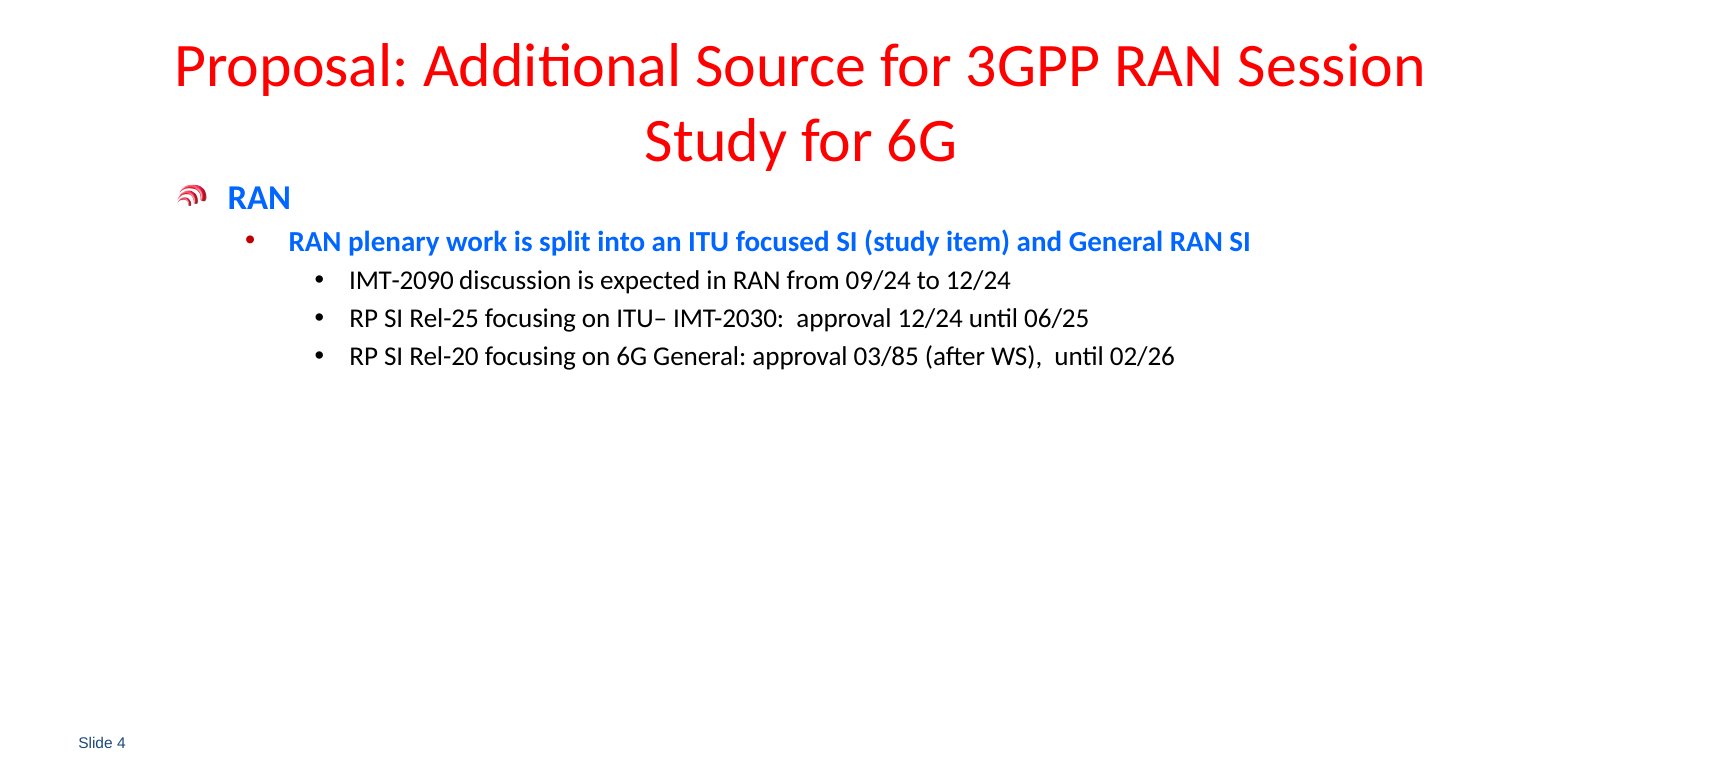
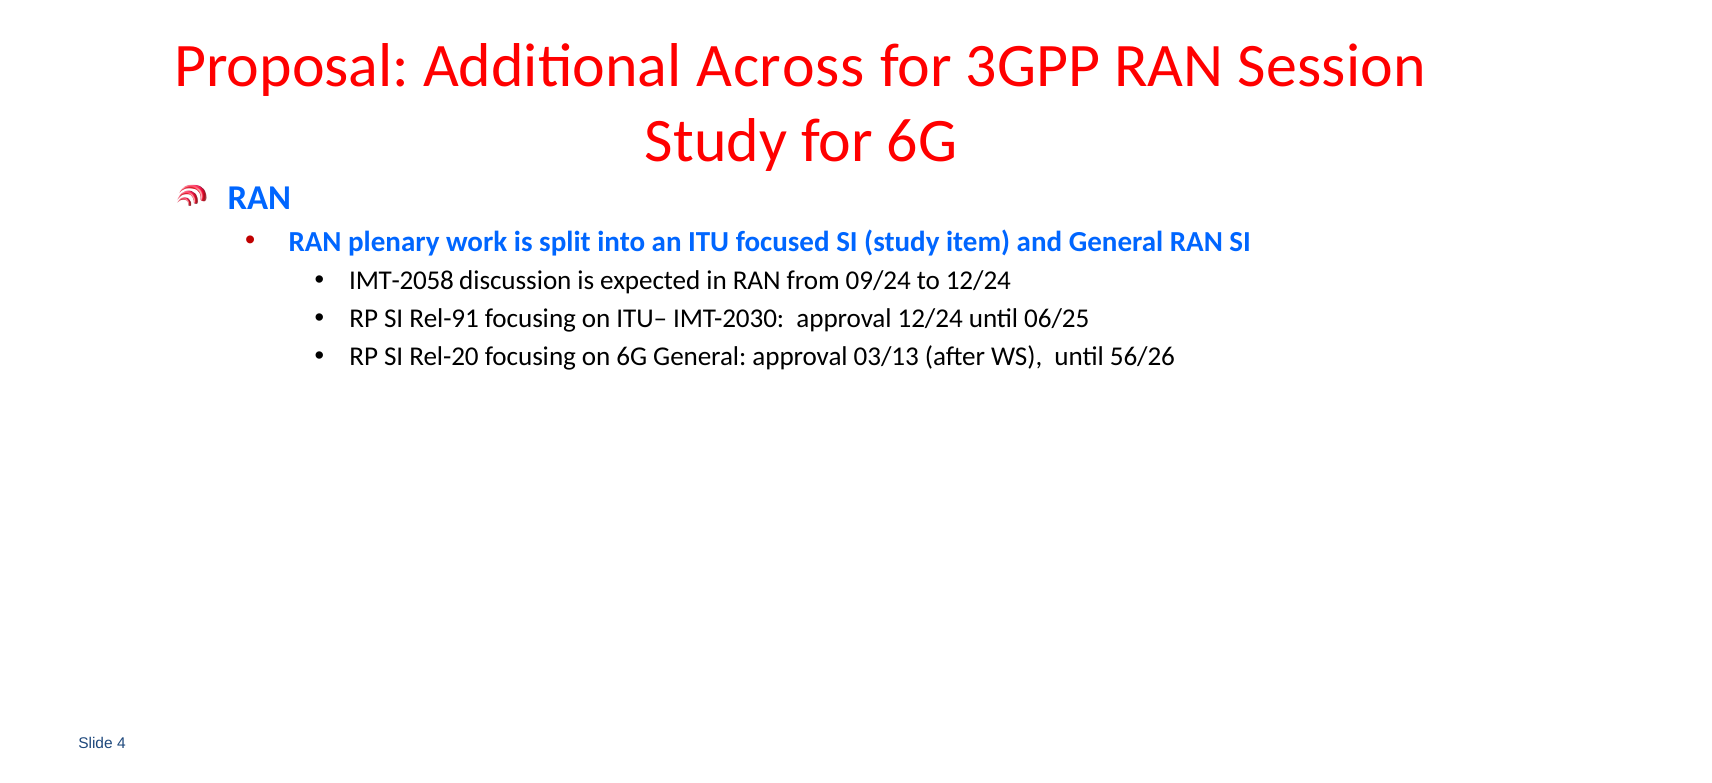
Source: Source -> Across (781, 66)
IMT-2090: IMT-2090 -> IMT-2058 (401, 281)
Rel-25: Rel-25 -> Rel-91 (444, 319)
03/85: 03/85 -> 03/13 (886, 357)
02/26: 02/26 -> 56/26 (1142, 357)
